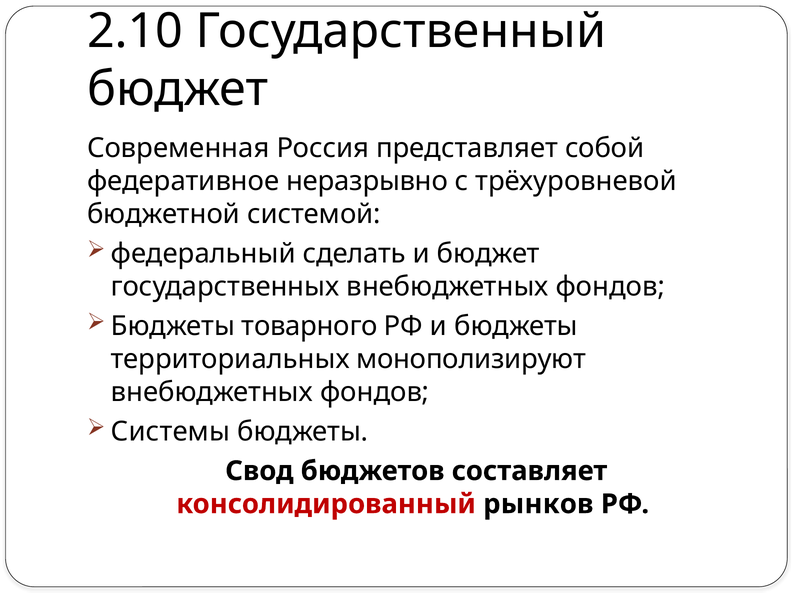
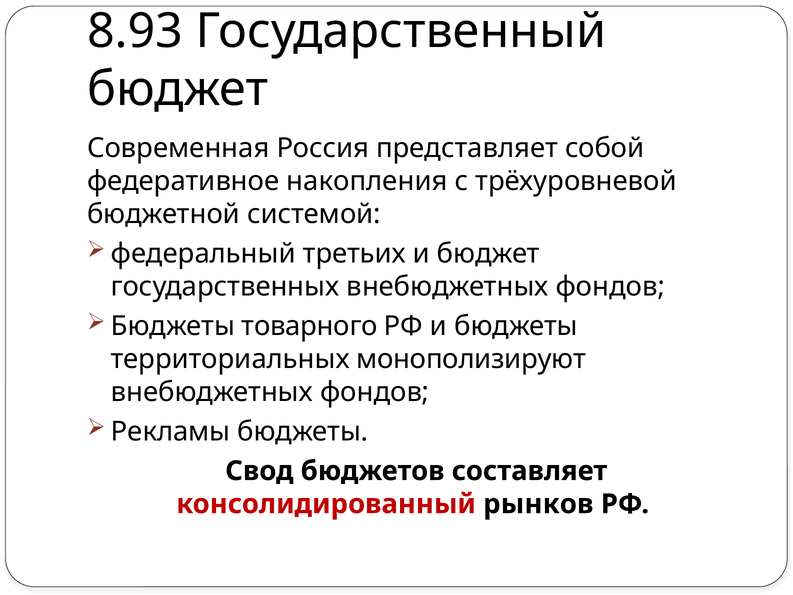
2.10: 2.10 -> 8.93 (135, 31)
неразрывно: неразрывно -> накопления (367, 181)
сделать: сделать -> третьих (354, 253)
Системы: Системы -> Рекламы (171, 431)
